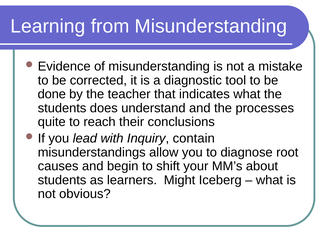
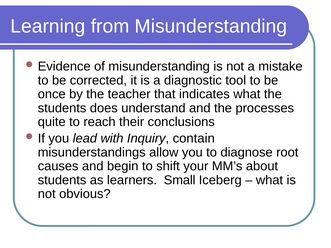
done: done -> once (52, 94)
Might: Might -> Small (180, 180)
